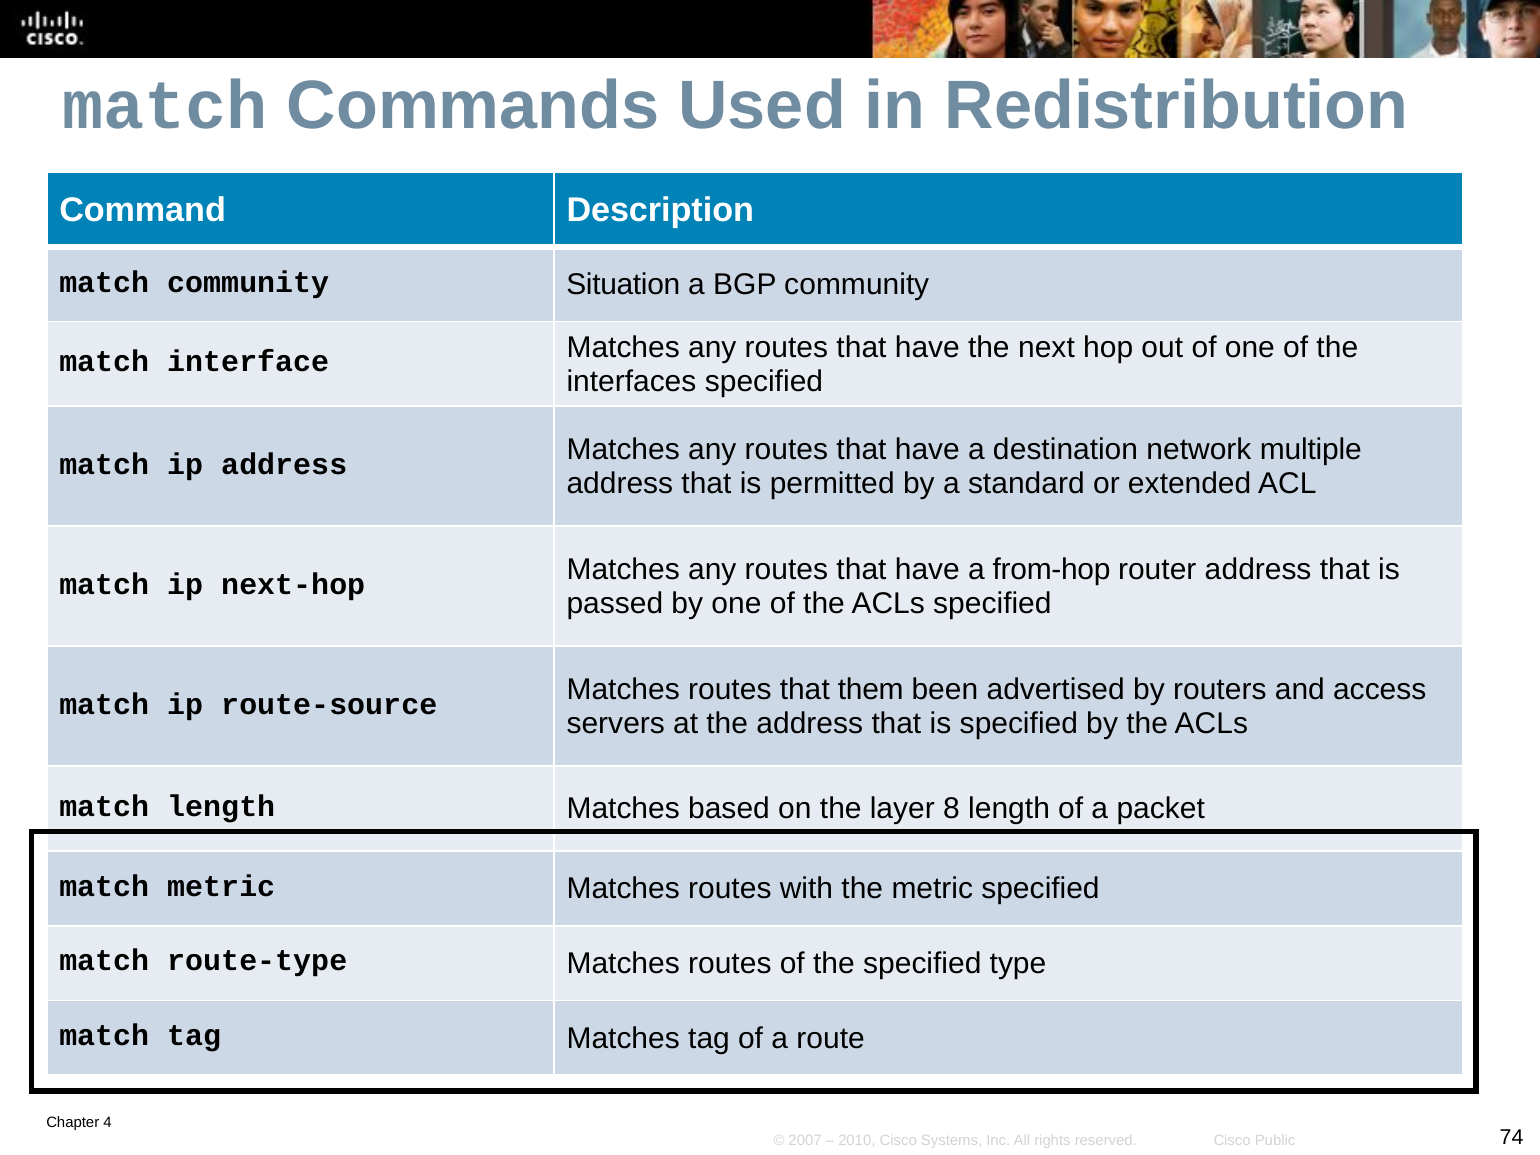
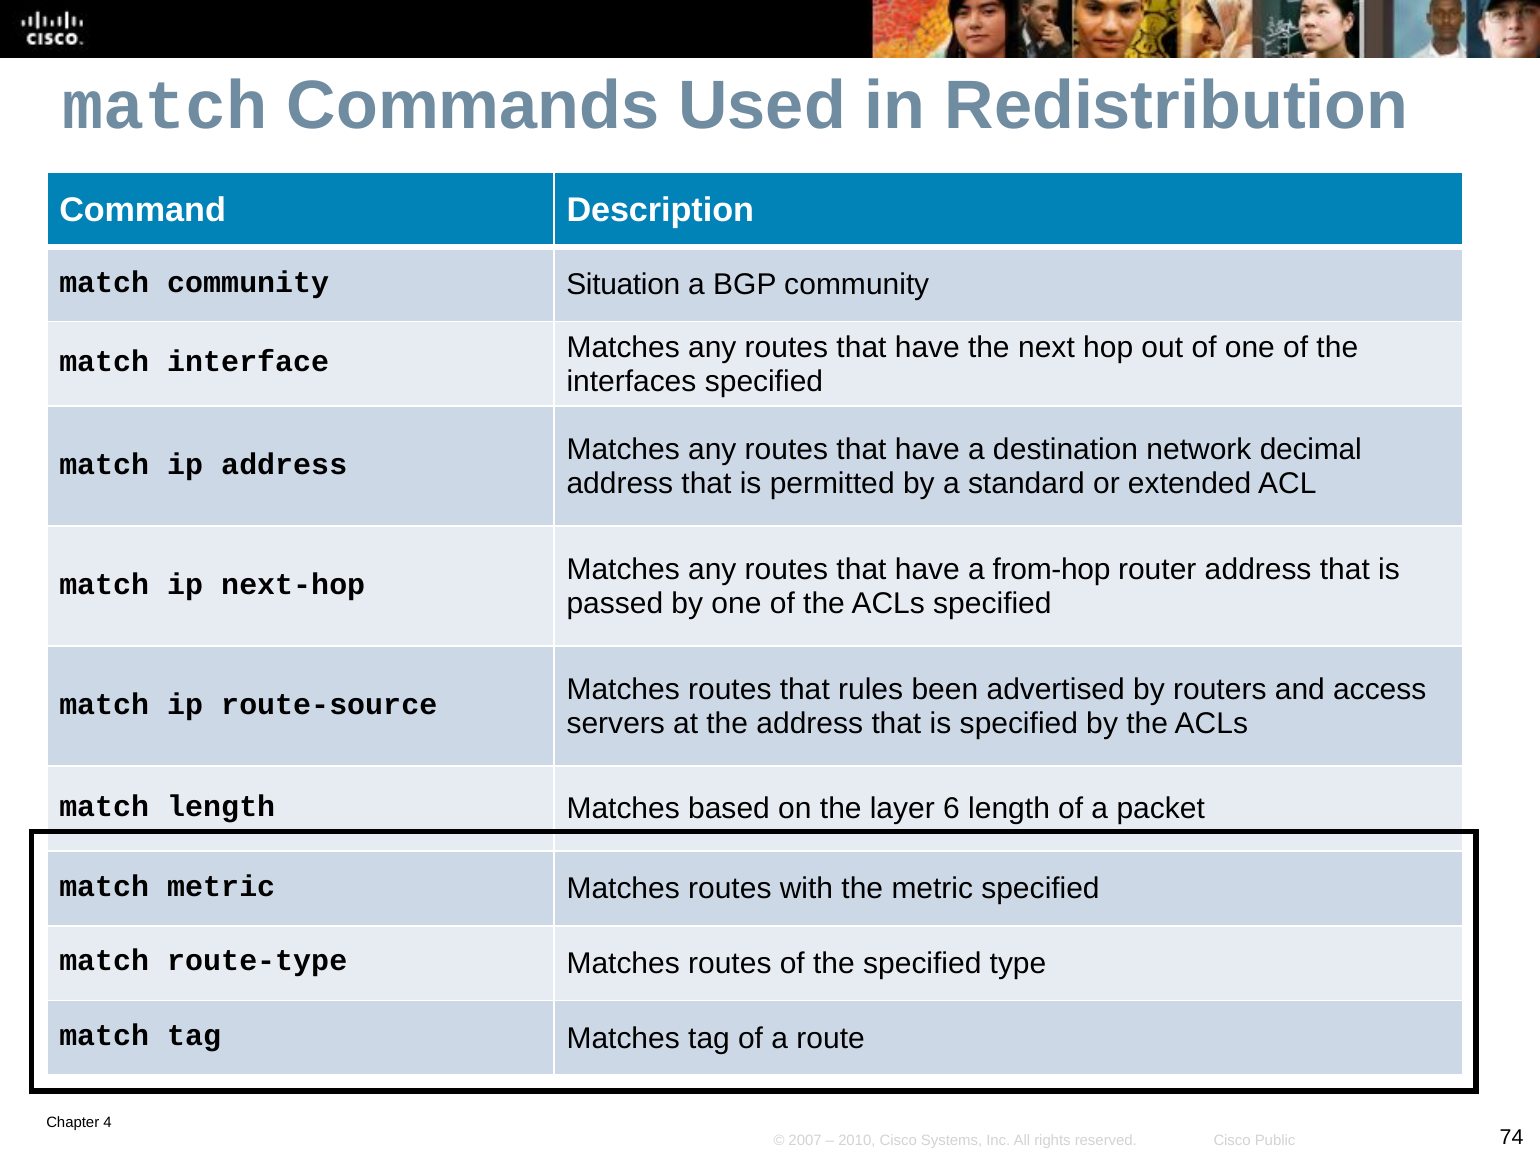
multiple: multiple -> decimal (1311, 450)
them: them -> rules (871, 690)
8: 8 -> 6 (951, 809)
